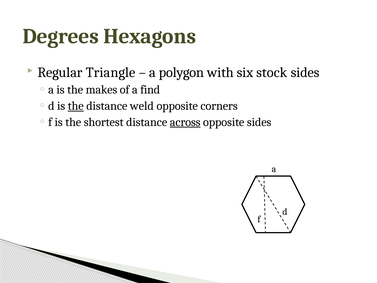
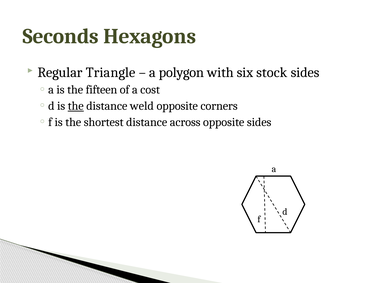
Degrees: Degrees -> Seconds (61, 36)
makes: makes -> fifteen (101, 90)
find: find -> cost (150, 90)
across underline: present -> none (185, 122)
